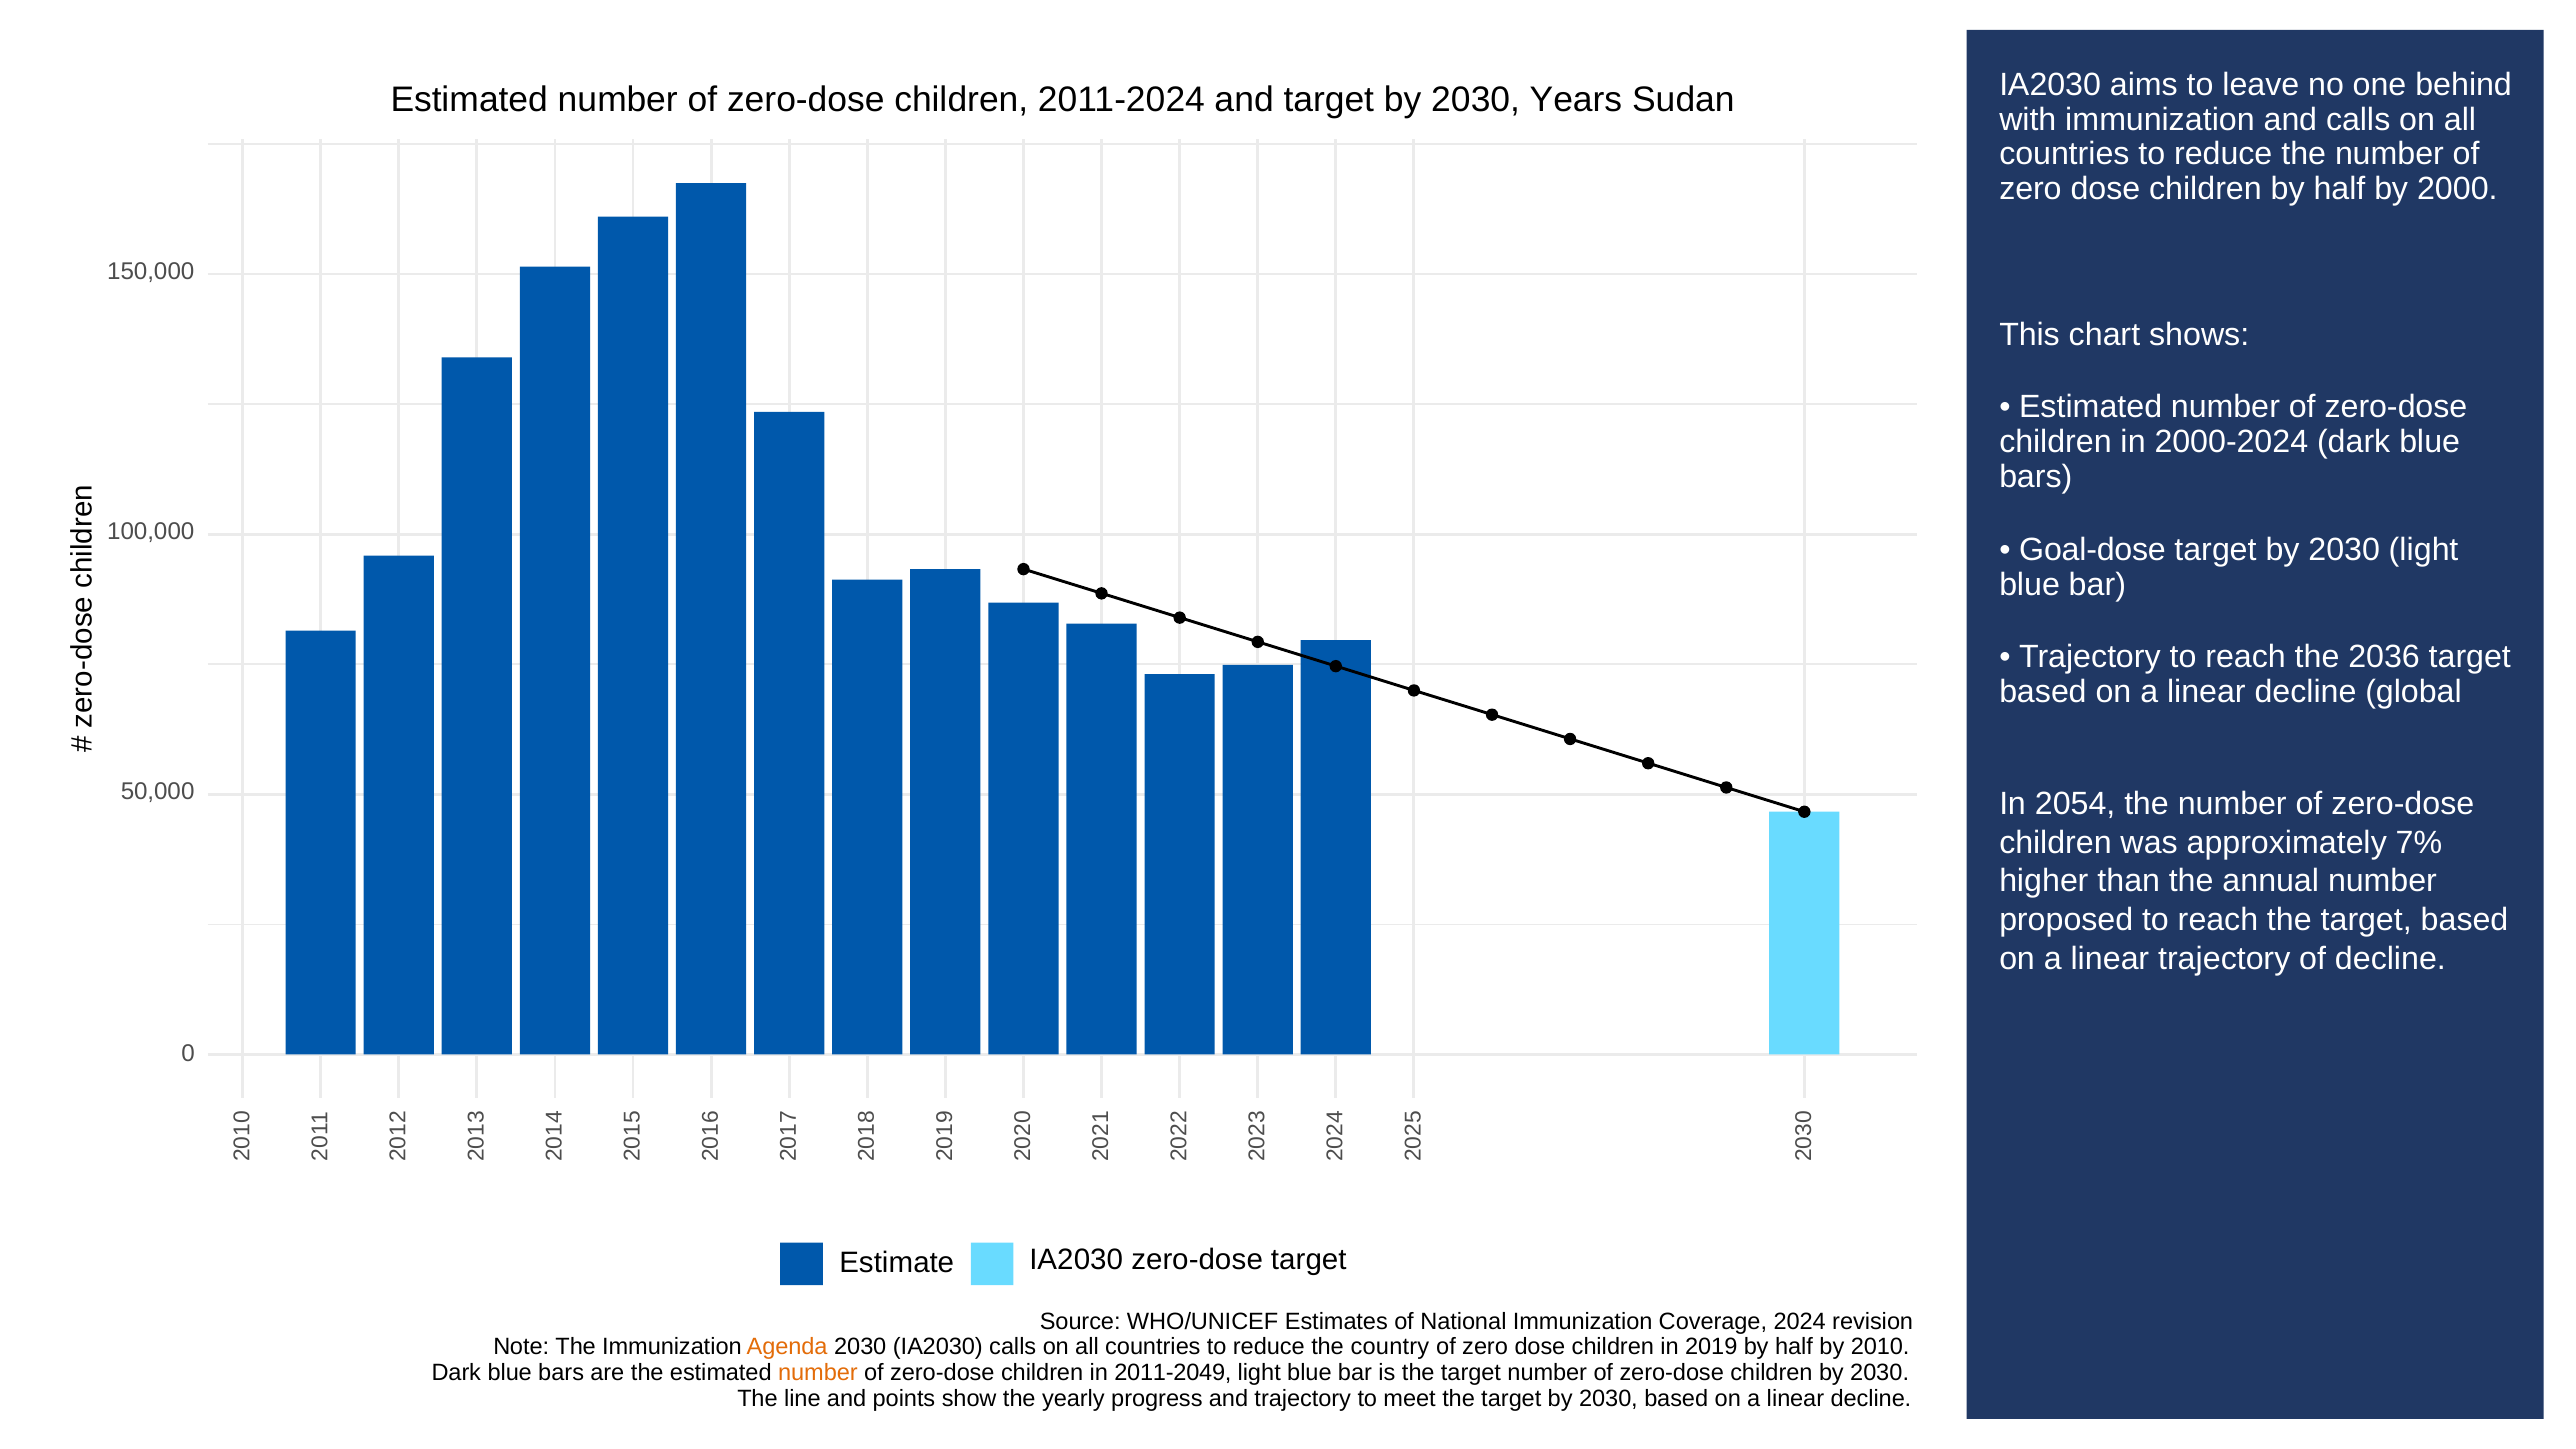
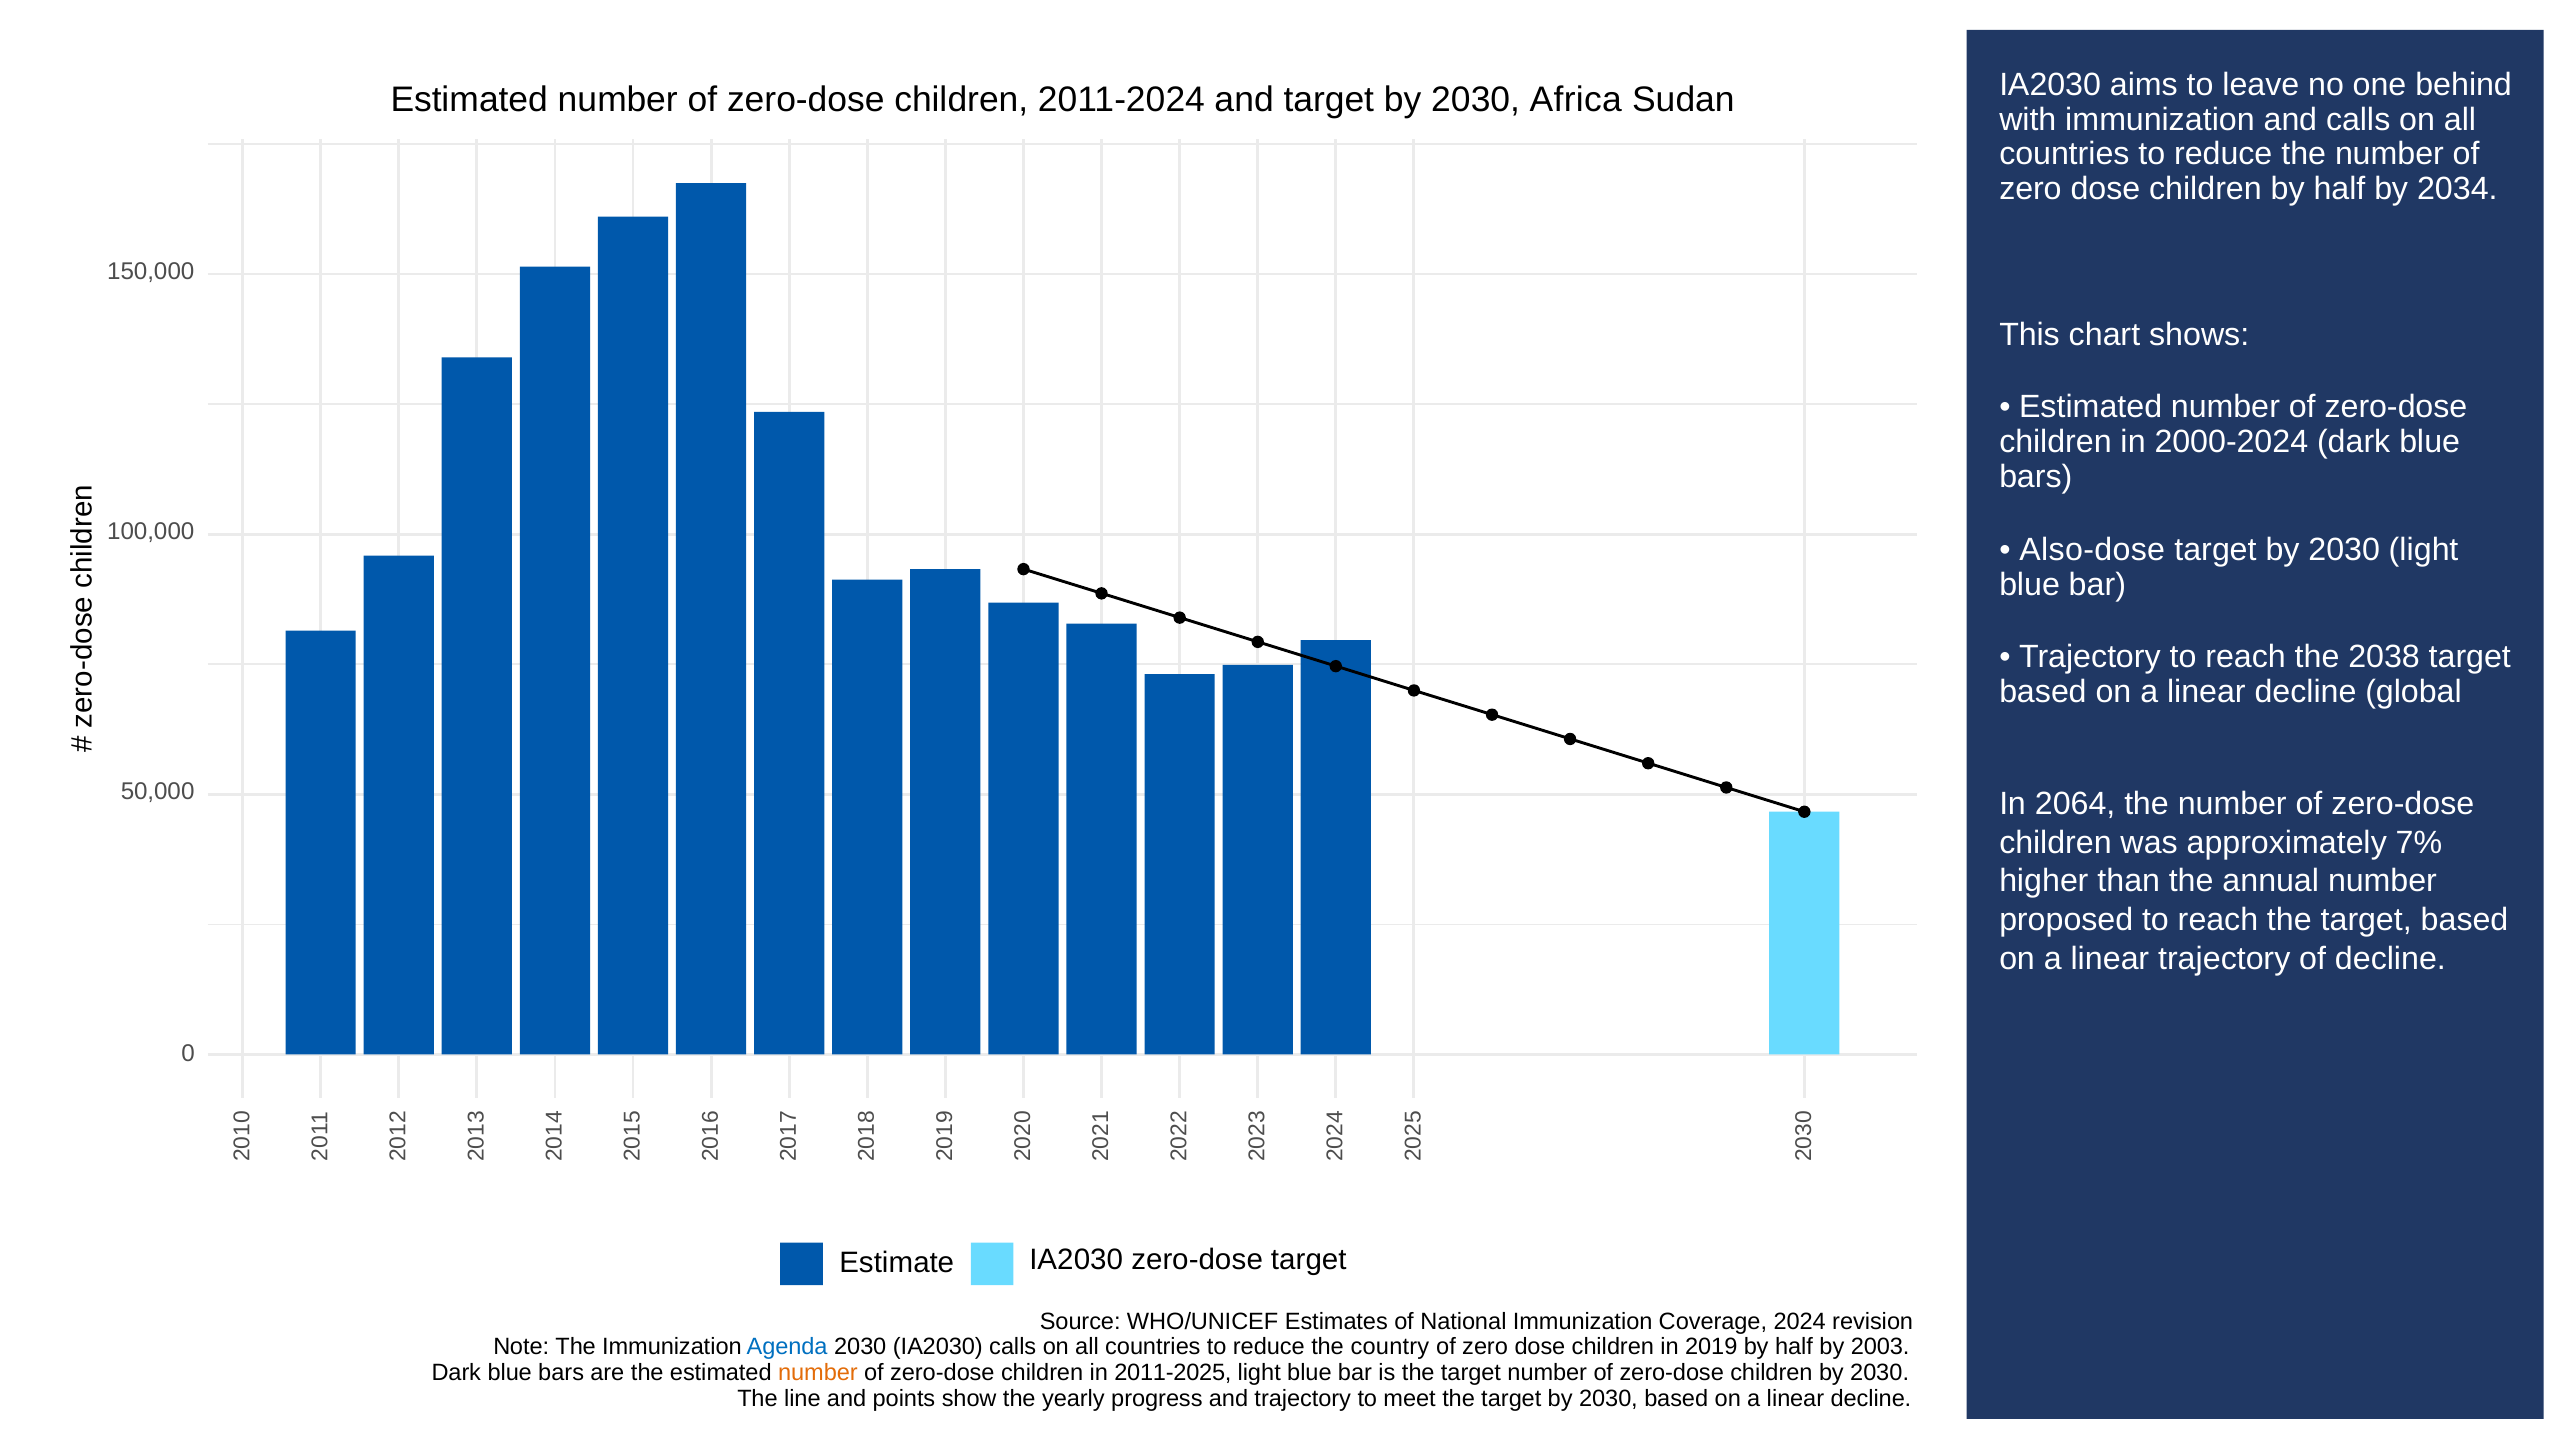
Years: Years -> Africa (1576, 100)
2000: 2000 -> 2034 (2457, 189)
Goal-dose: Goal-dose -> Also-dose (2092, 550)
2036: 2036 -> 2038 (2384, 657)
2054: 2054 -> 2064 (2075, 804)
Agenda colour: orange -> blue (787, 1347)
2010: 2010 -> 2003 (1880, 1347)
2011-2049: 2011-2049 -> 2011-2025 (1173, 1373)
